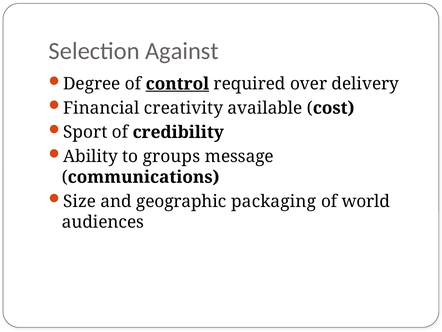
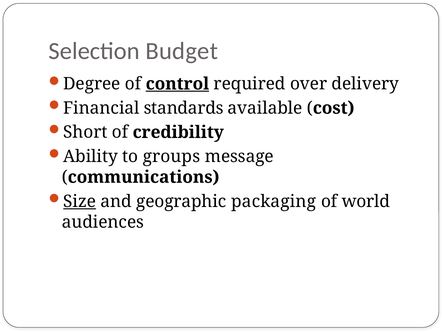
Against: Against -> Budget (182, 51)
creativity: creativity -> standards (184, 108)
Sport: Sport -> Short (85, 132)
Size underline: none -> present (80, 201)
